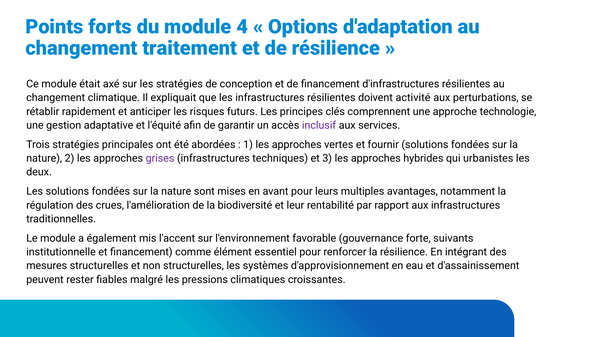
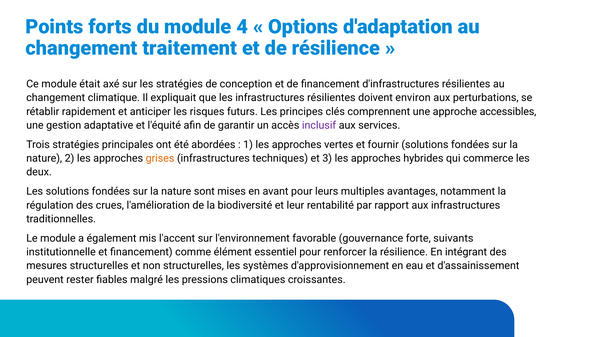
activité: activité -> environ (413, 98)
technologie: technologie -> accessibles (508, 111)
grises colour: purple -> orange (160, 158)
urbanistes: urbanistes -> commerce (488, 158)
